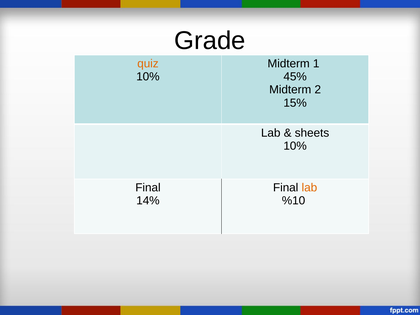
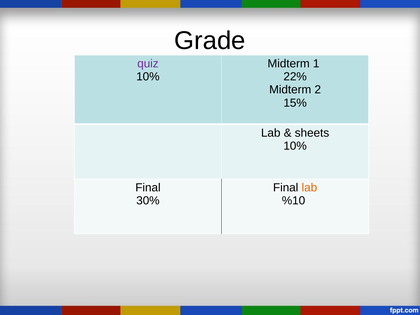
quiz colour: orange -> purple (148, 64)
45%: 45% -> 22% (295, 77)
14%: 14% -> 30% (148, 201)
